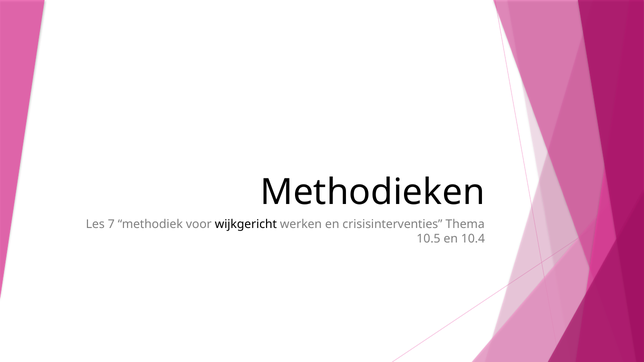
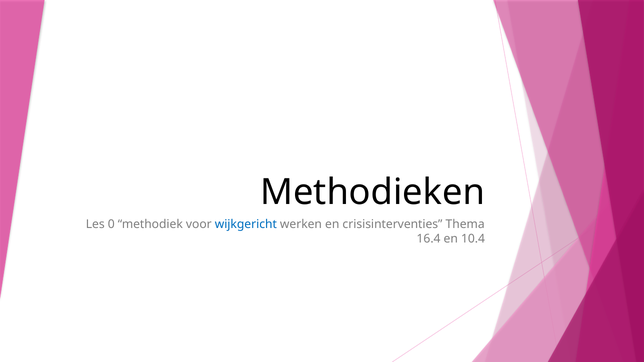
7: 7 -> 0 (111, 224)
wijkgericht colour: black -> blue (246, 224)
10.5: 10.5 -> 16.4 (429, 239)
